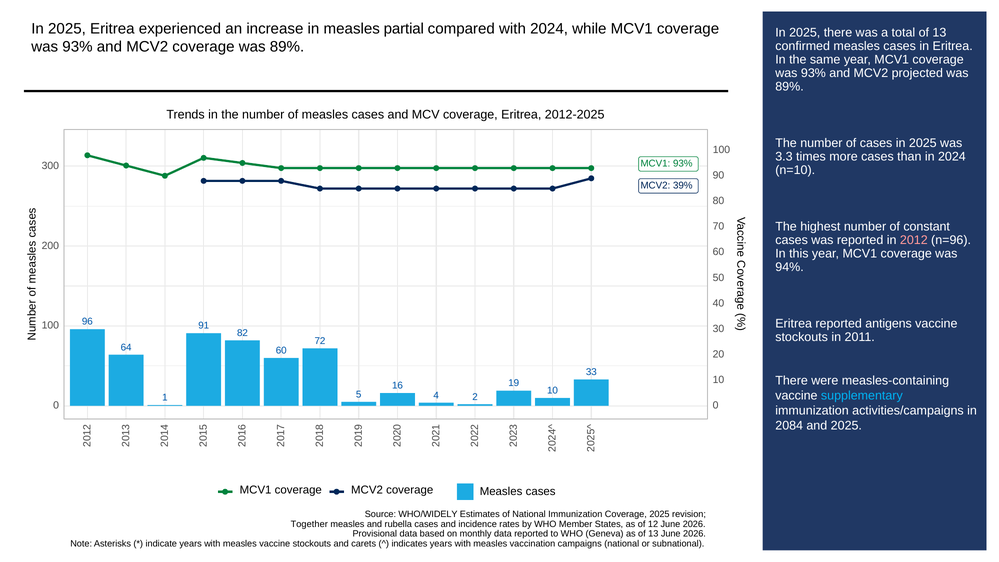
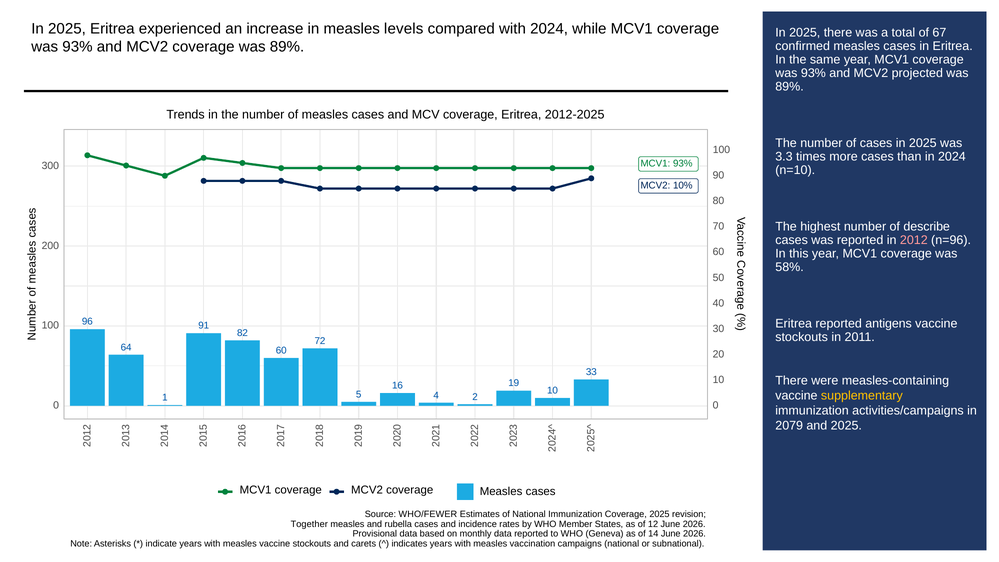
partial: partial -> levels (404, 29)
total of 13: 13 -> 67 (939, 33)
39%: 39% -> 10% (683, 185)
constant: constant -> describe (927, 227)
94%: 94% -> 58% (790, 267)
supplementary colour: light blue -> yellow (862, 395)
2084: 2084 -> 2079 (789, 425)
WHO/WIDELY: WHO/WIDELY -> WHO/FEWER (428, 514)
as of 13: 13 -> 14 (653, 534)
